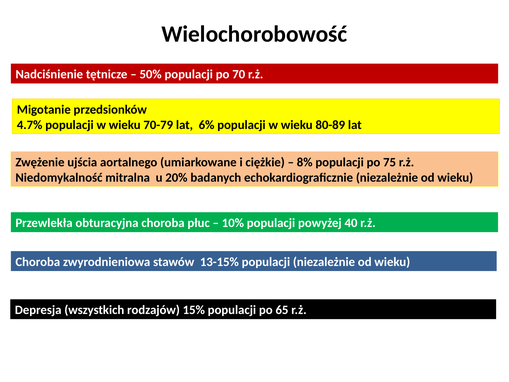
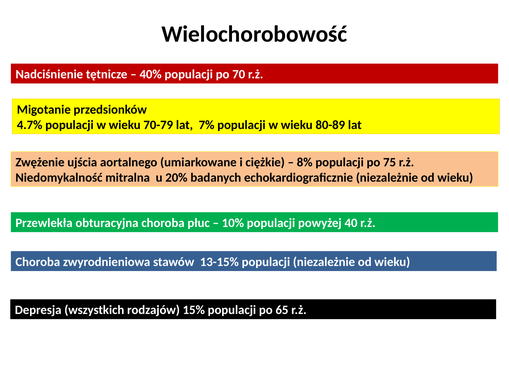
50%: 50% -> 40% (151, 74)
6%: 6% -> 7% (207, 125)
